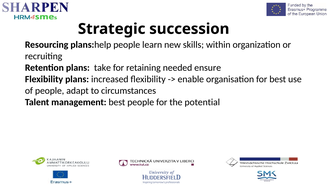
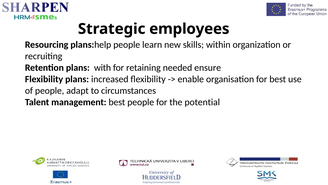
succession: succession -> employees (189, 29)
take: take -> with (103, 68)
